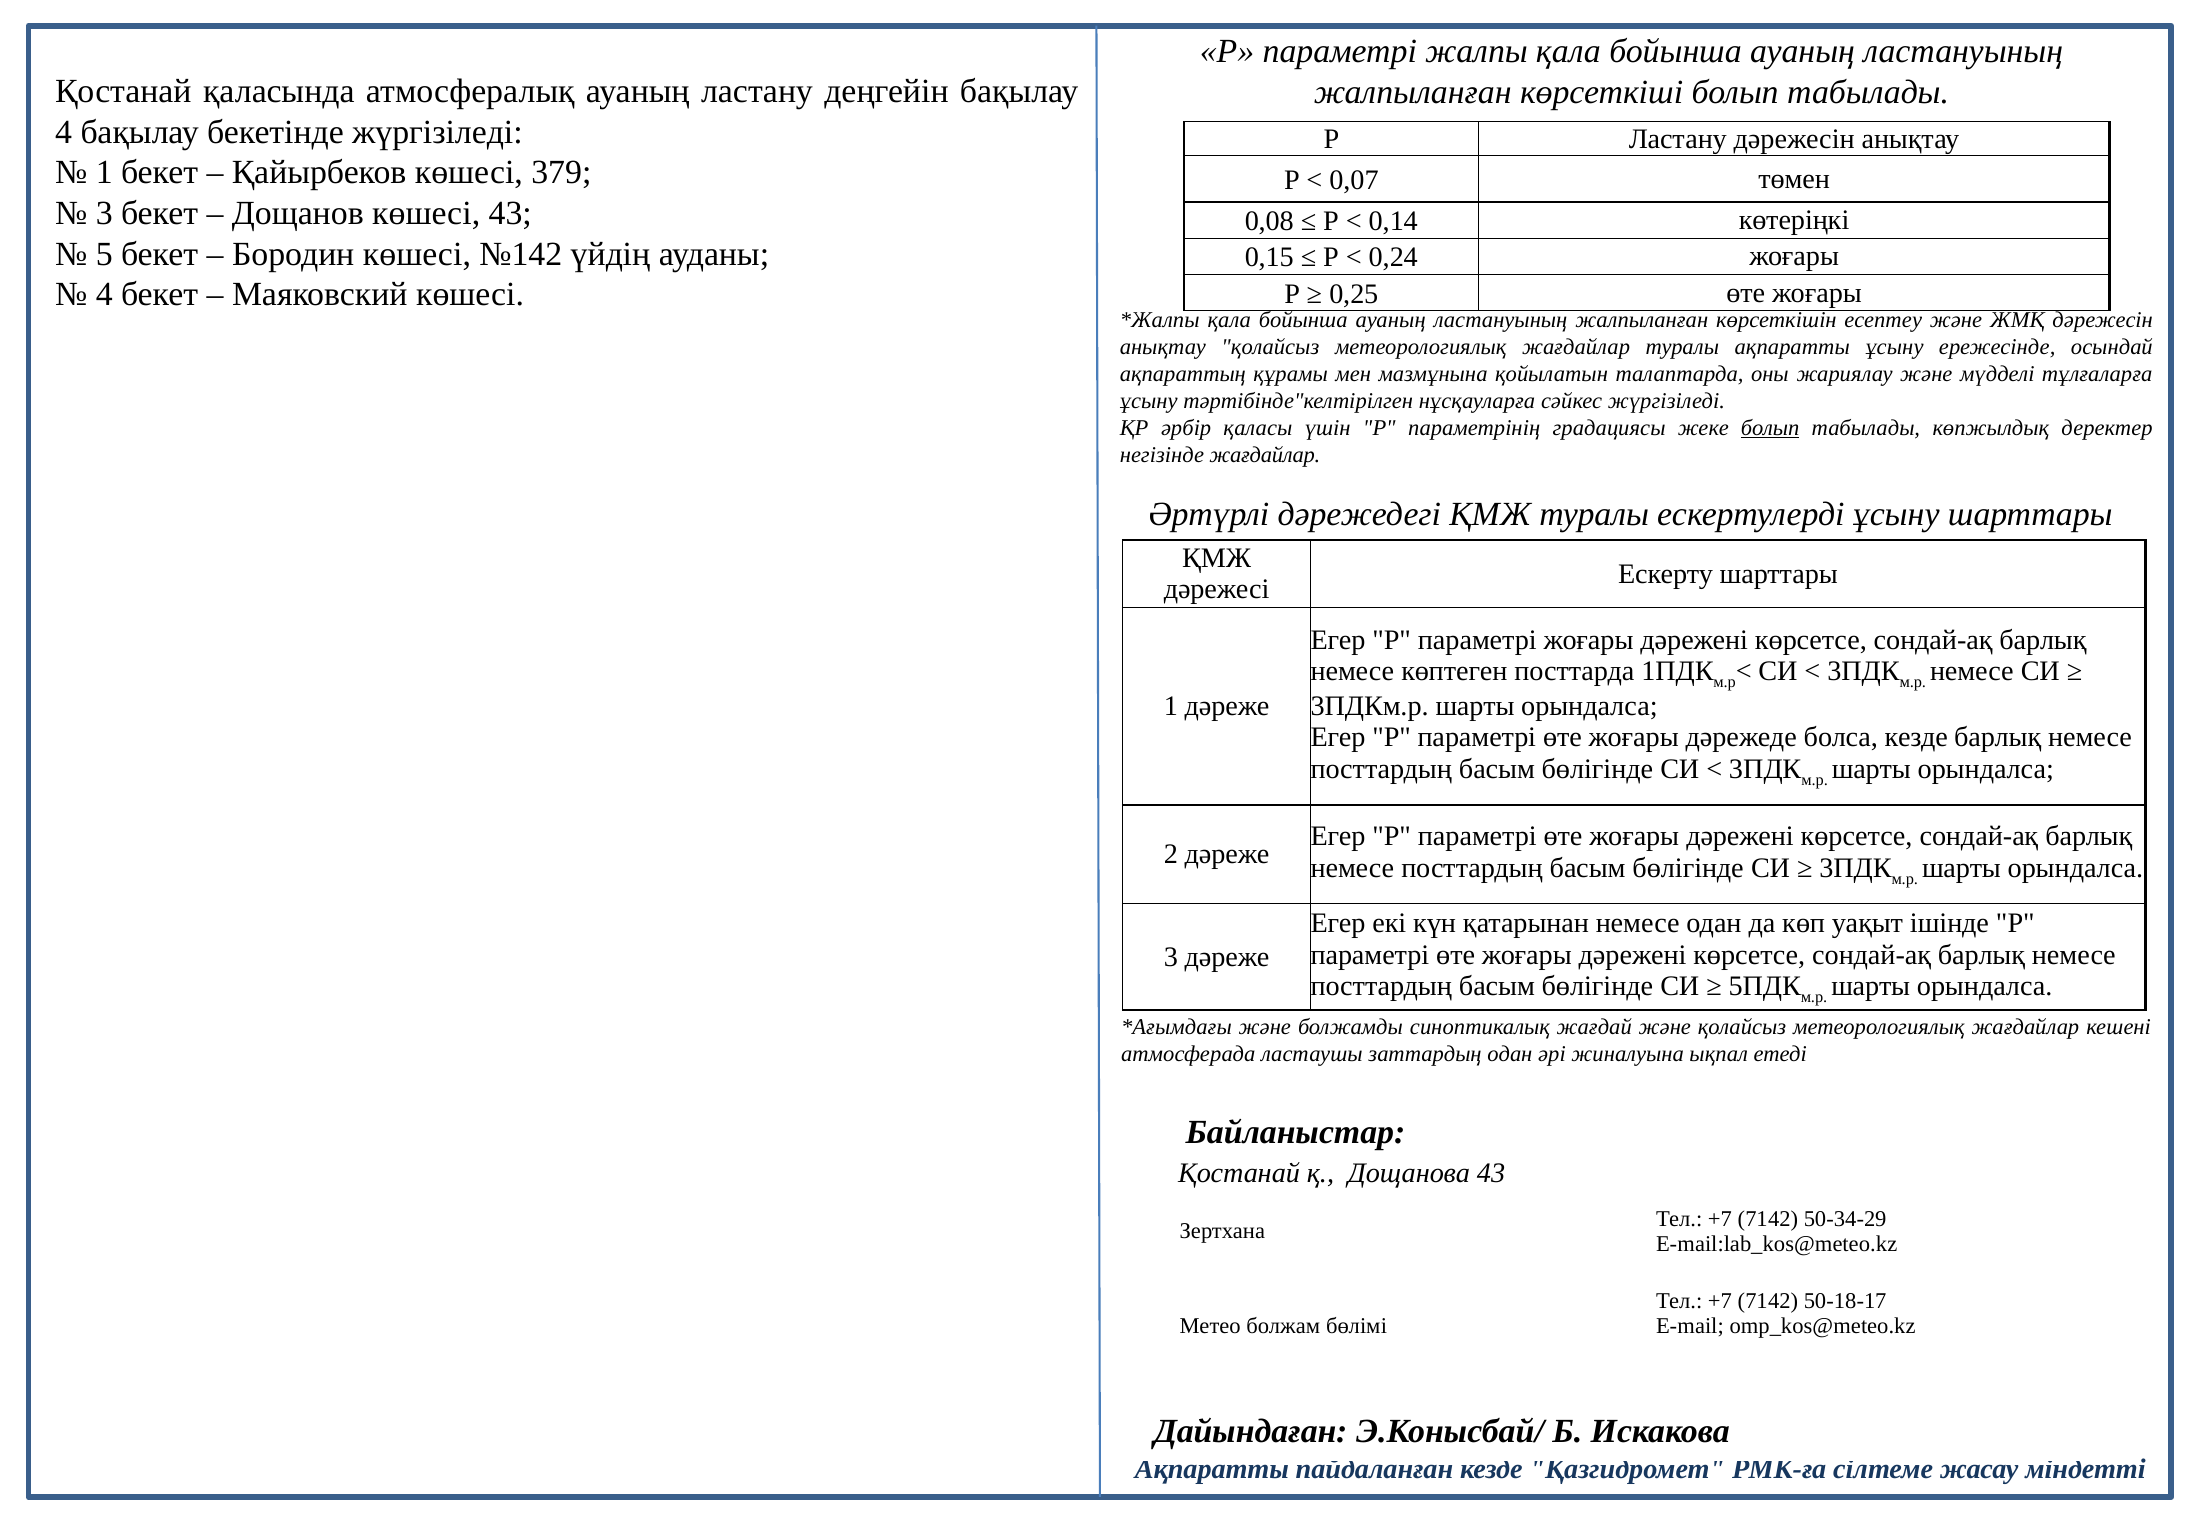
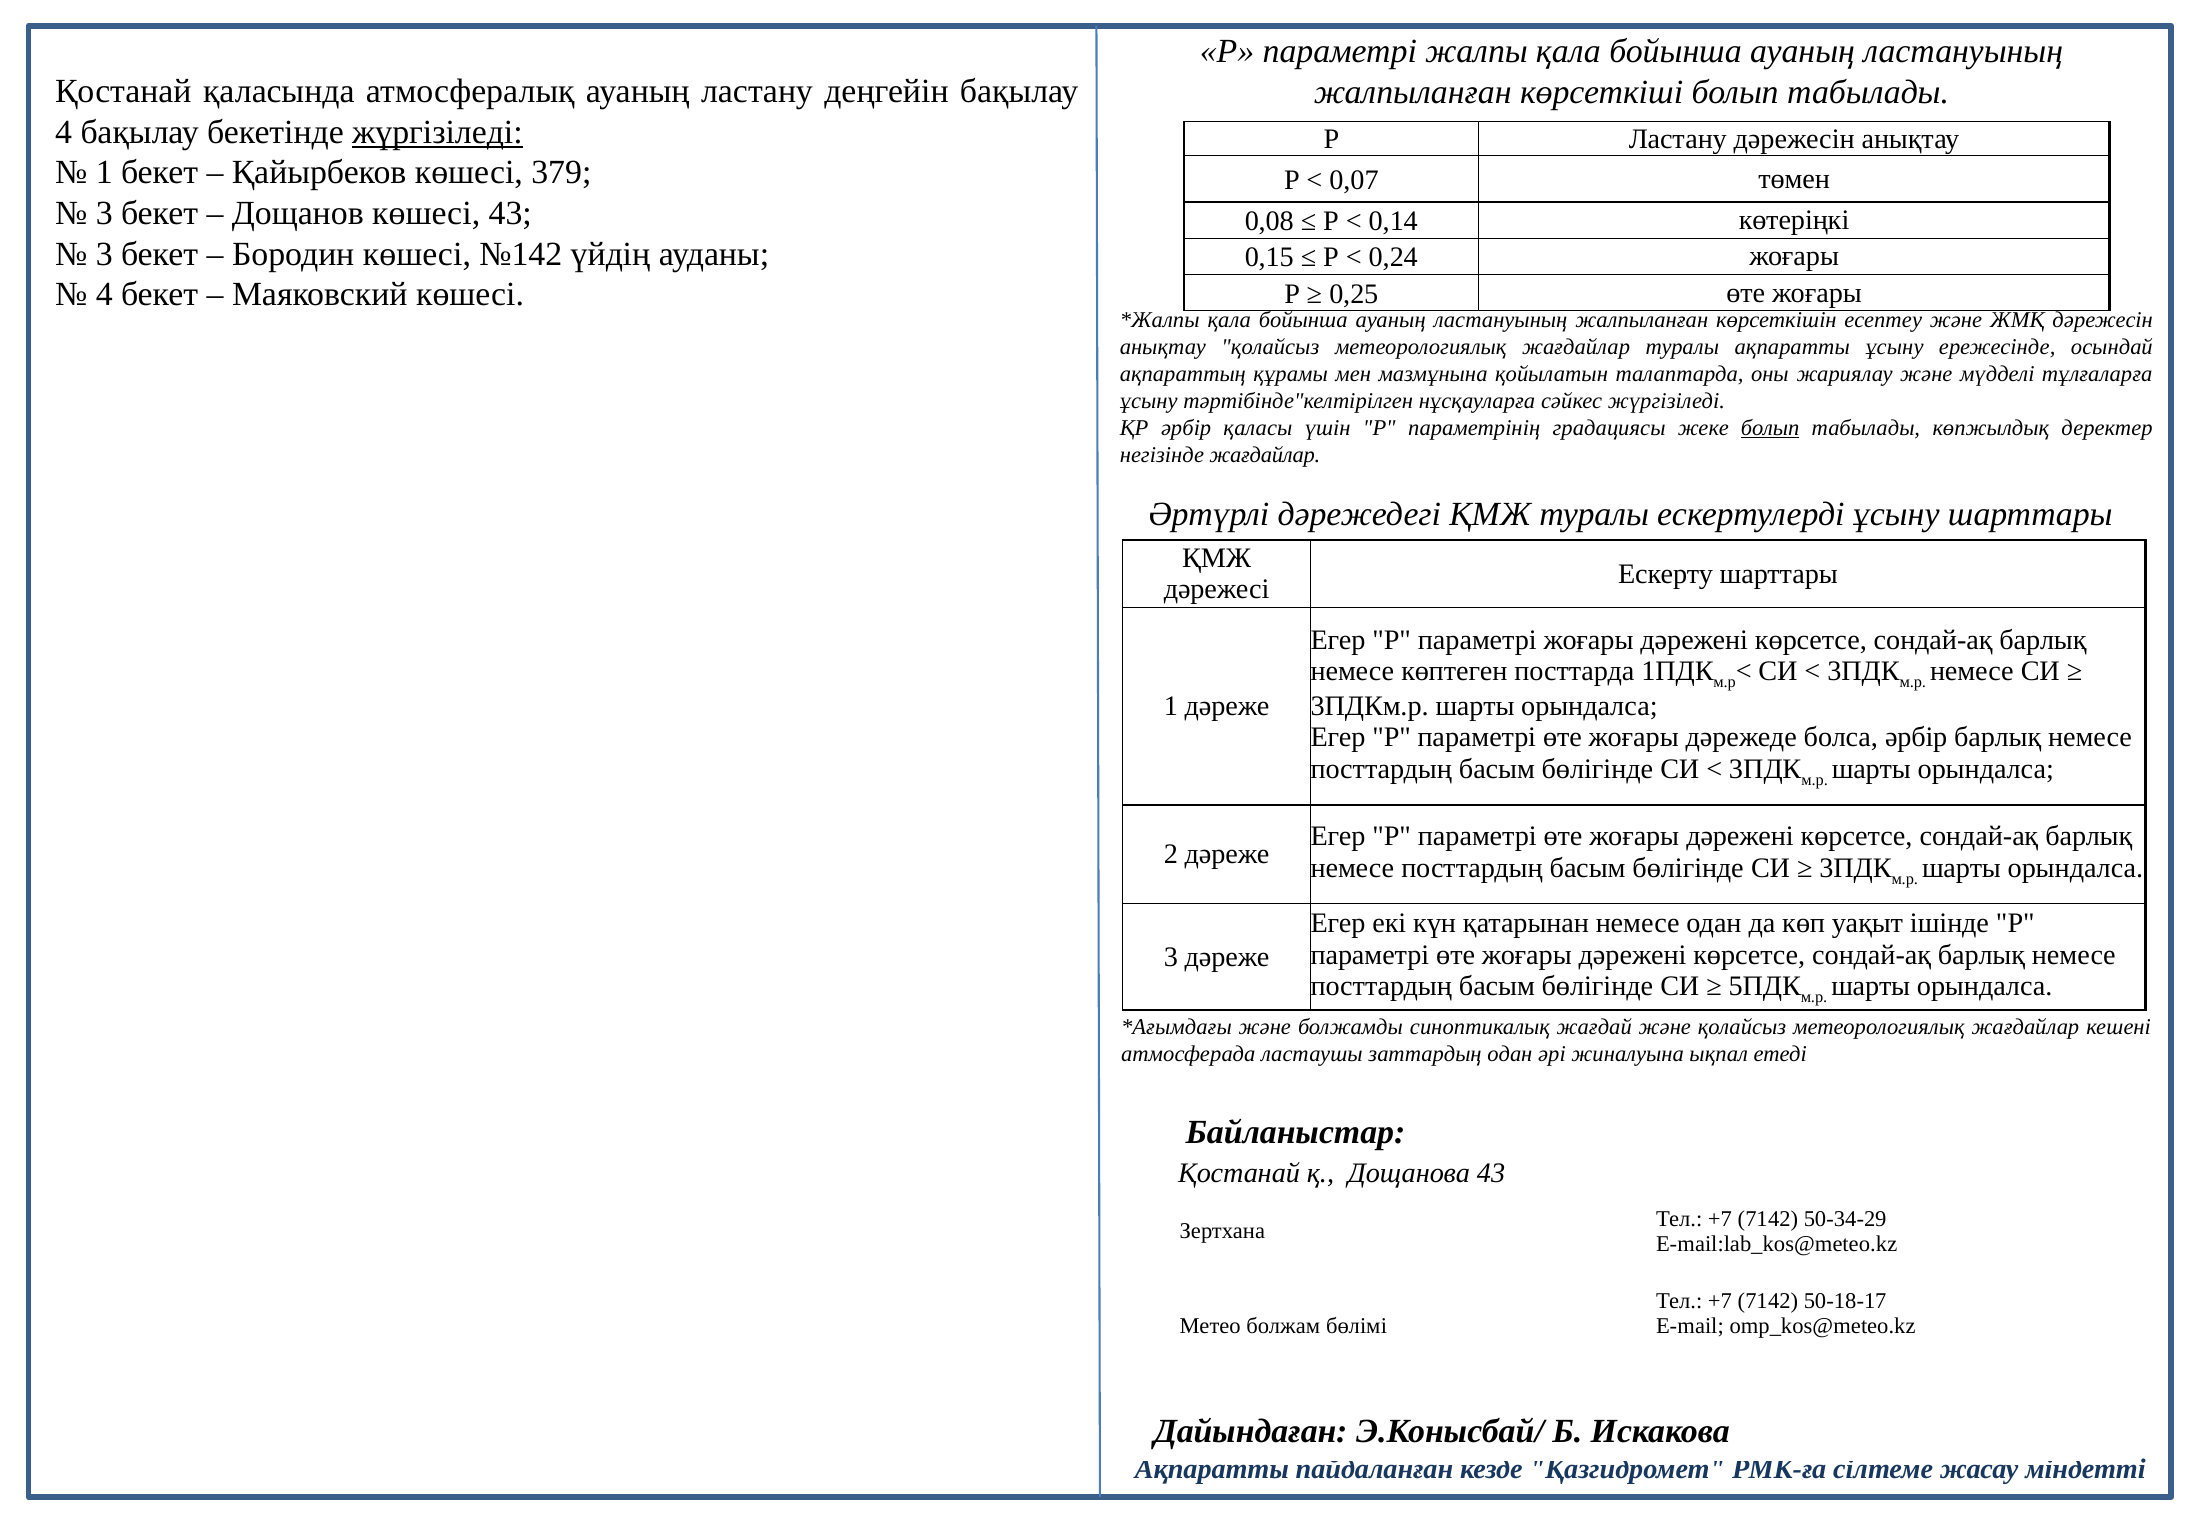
жүргізіледі underline: none -> present (437, 132)
5: 5 -> 3 (104, 254)
болса кезде: кезде -> әрбір (1916, 738)
